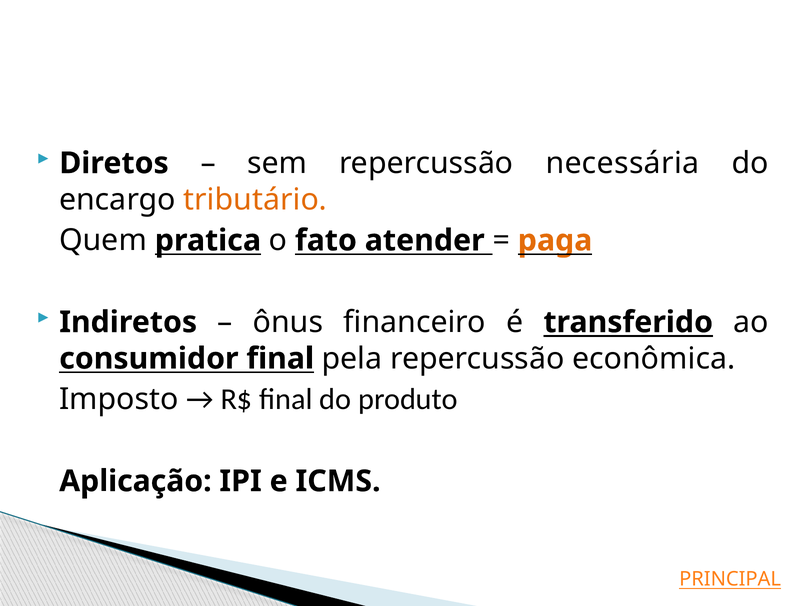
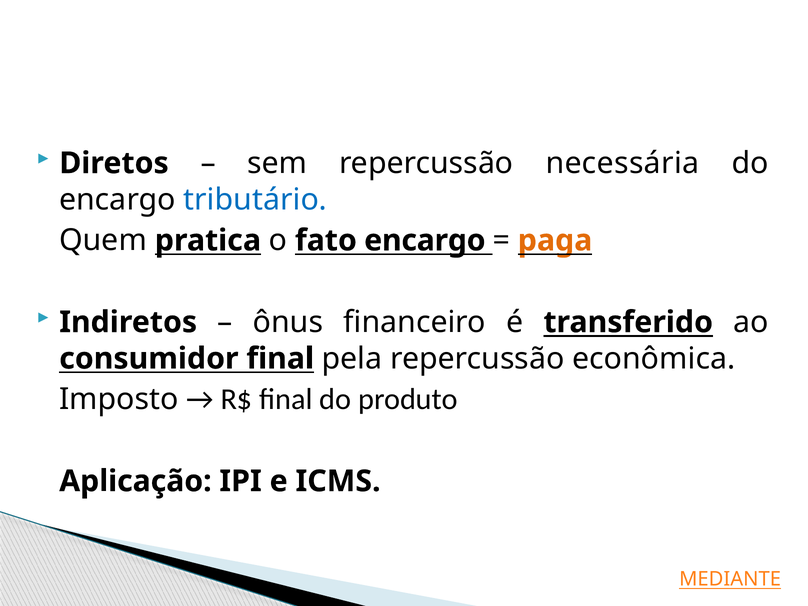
tributário colour: orange -> blue (255, 200)
fato atender: atender -> encargo (425, 240)
PRINCIPAL: PRINCIPAL -> MEDIANTE (730, 579)
